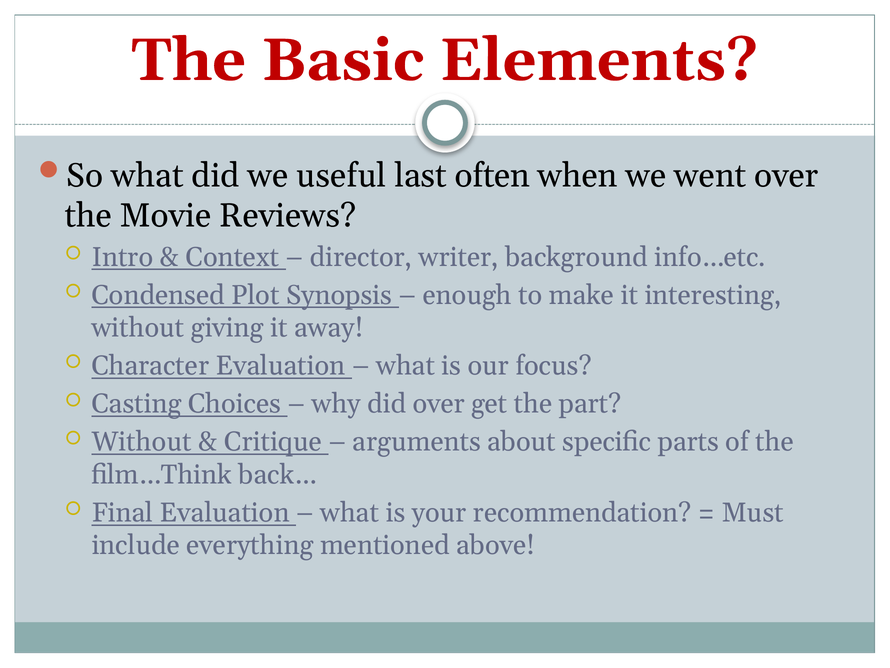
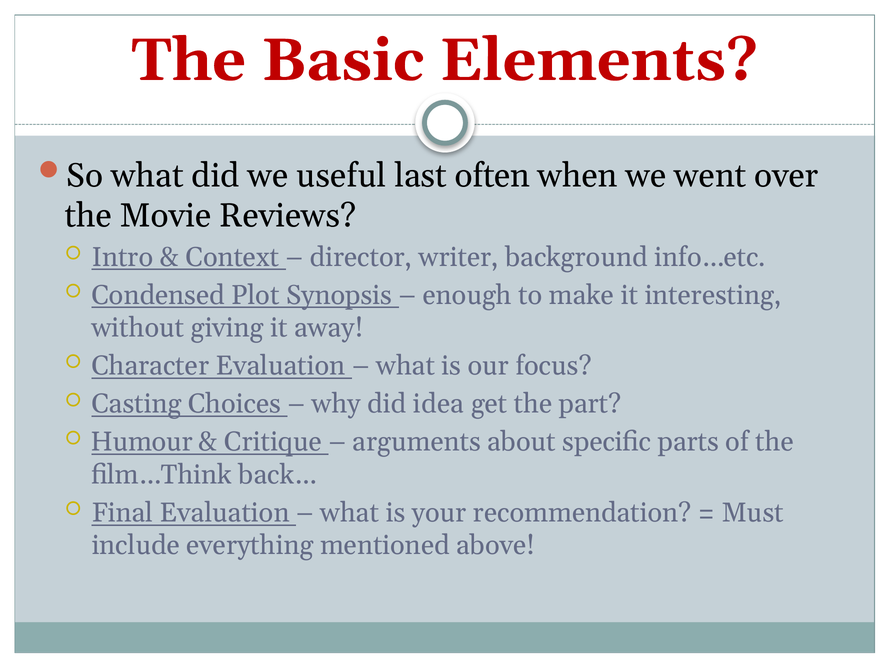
did over: over -> idea (439, 404)
Without: Without -> Humour (142, 442)
